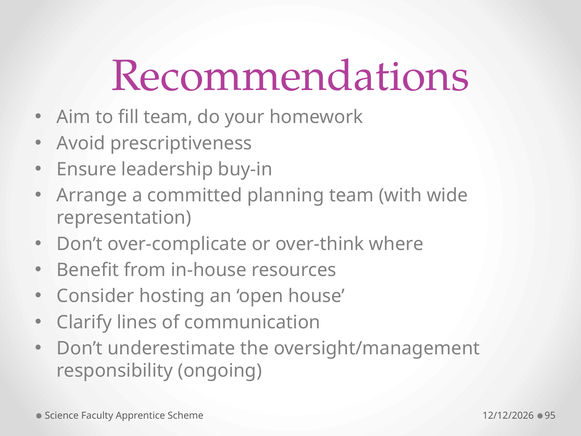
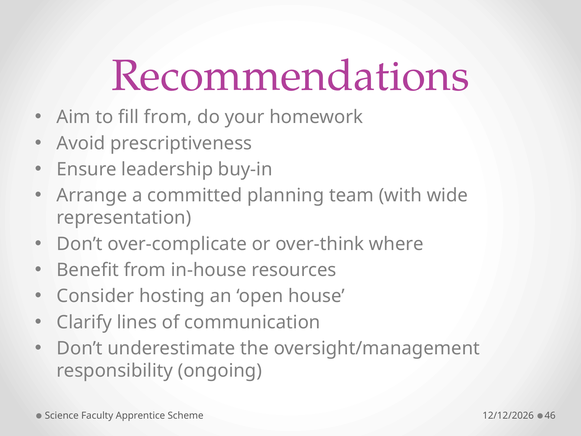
fill team: team -> from (168, 117)
95: 95 -> 46 (550, 415)
